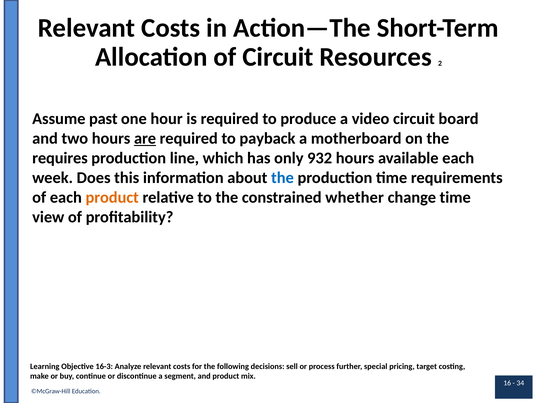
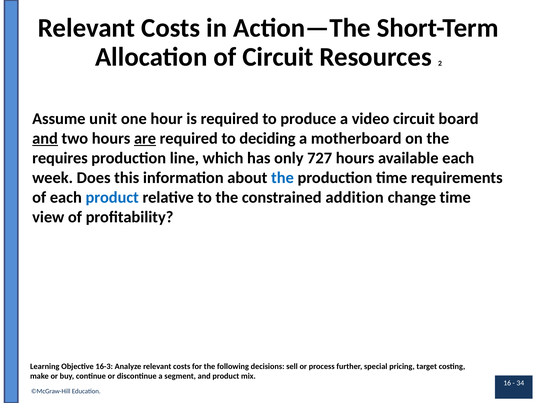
past: past -> unit (103, 119)
and underline: none -> present (45, 138)
payback: payback -> deciding (267, 138)
932: 932 -> 727 (320, 158)
product colour: orange -> blue (112, 197)
whether: whether -> addition (355, 197)
